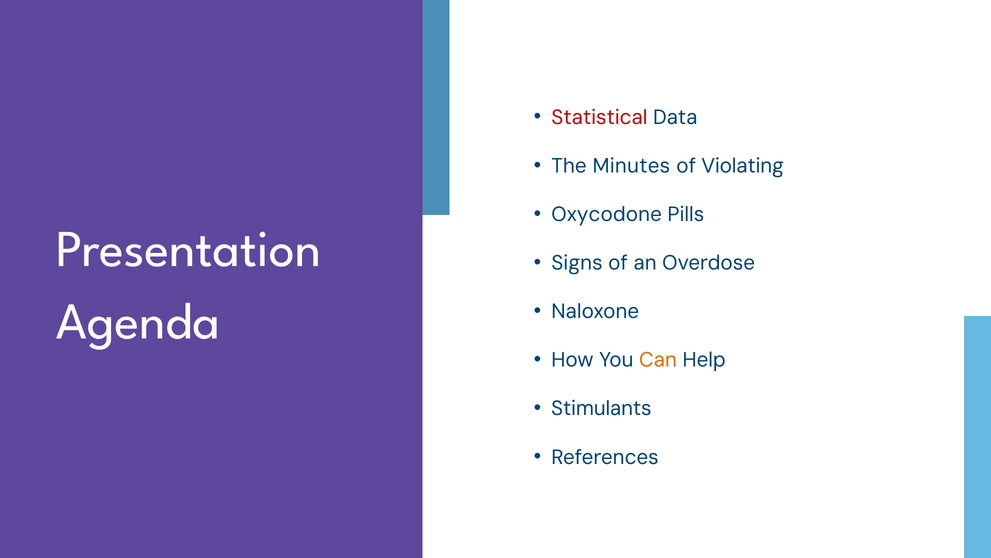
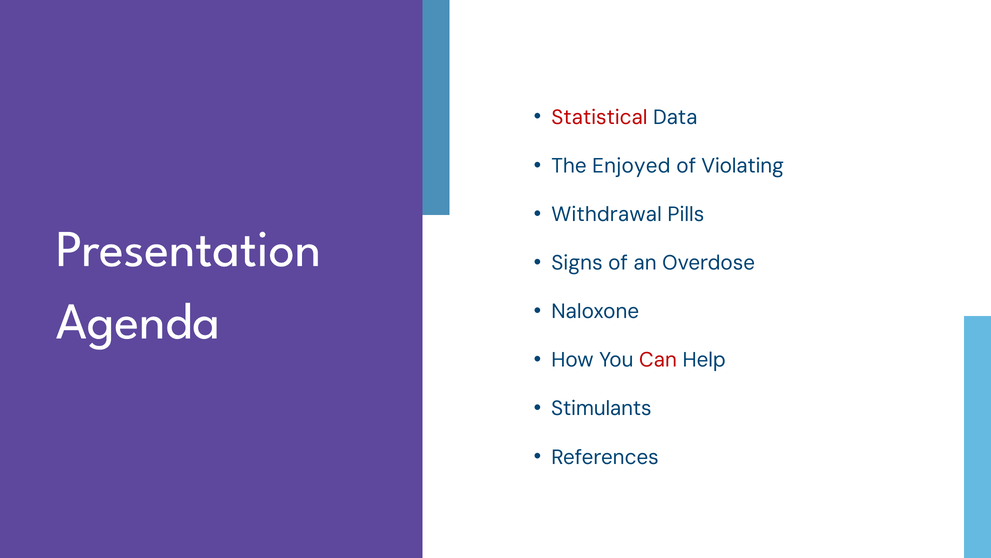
Minutes: Minutes -> Enjoyed (631, 166)
Oxycodone: Oxycodone -> Withdrawal (607, 214)
Can colour: orange -> red (658, 360)
